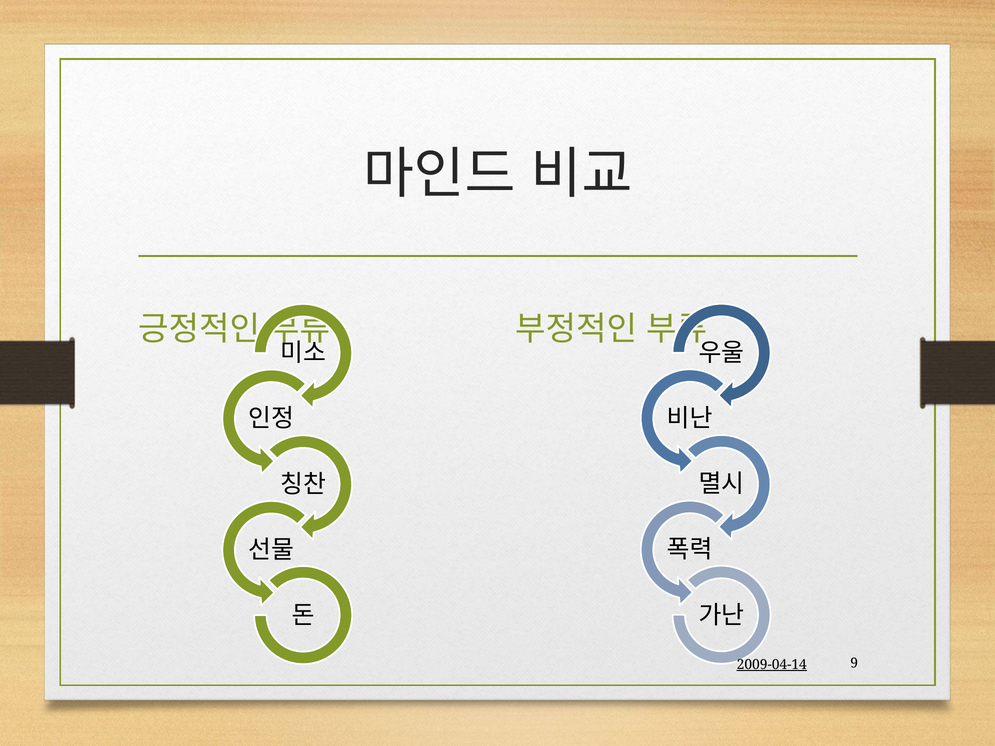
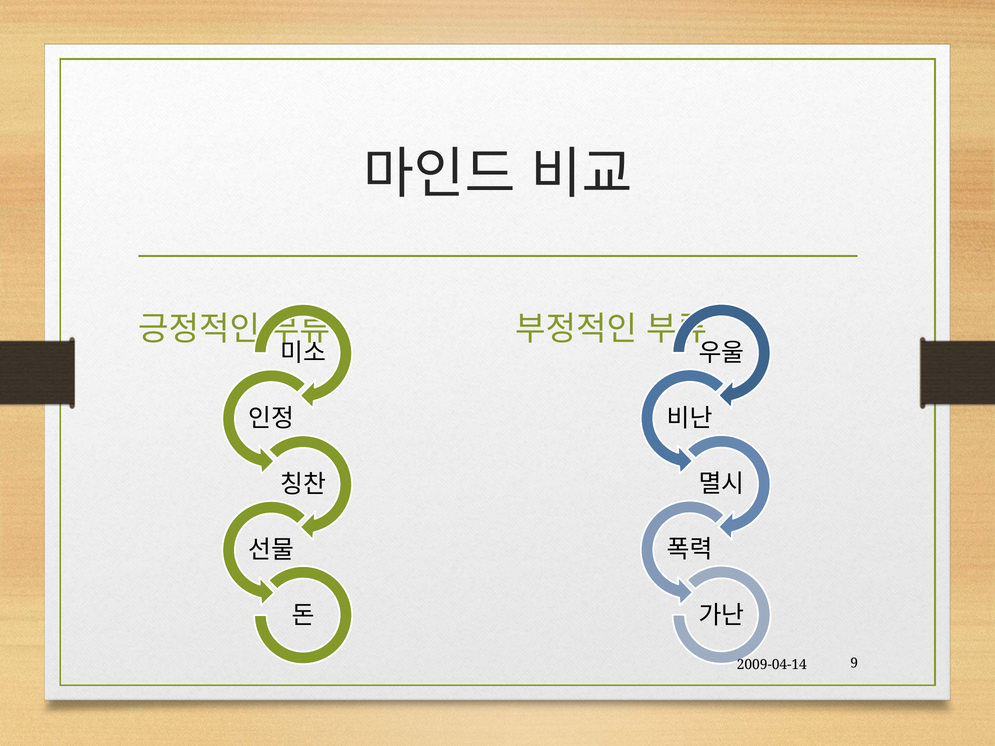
2009-04-14 underline: present -> none (772, 665)
